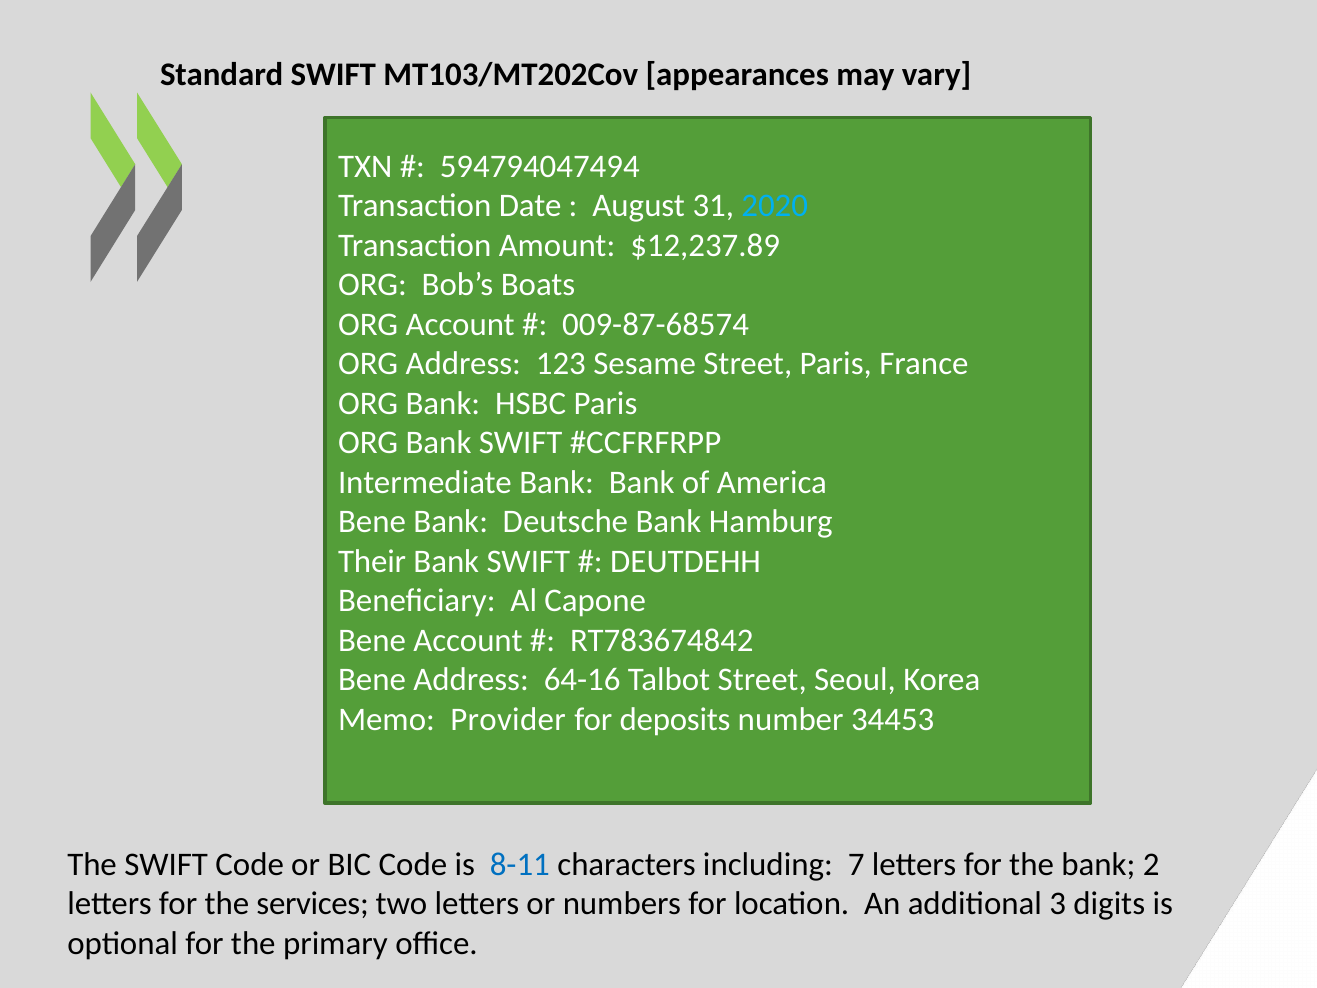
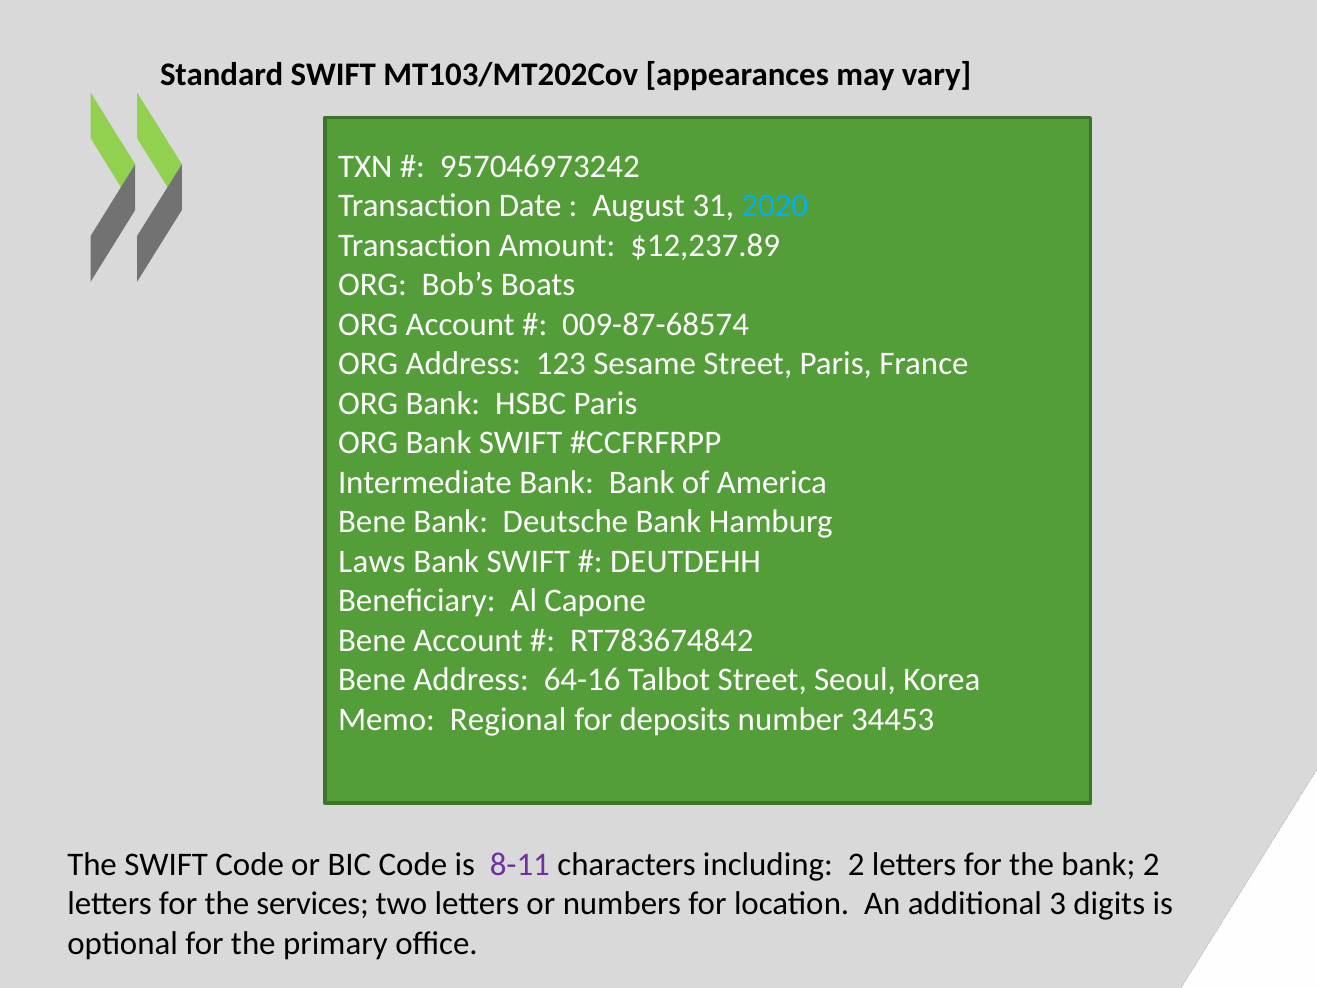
594794047494: 594794047494 -> 957046973242 (540, 166)
Their: Their -> Laws (372, 561)
Provider: Provider -> Regional (508, 719)
8-11 colour: blue -> purple (520, 864)
including 7: 7 -> 2 (856, 864)
